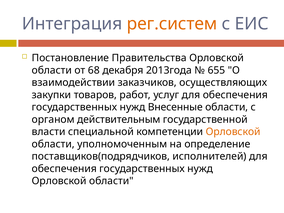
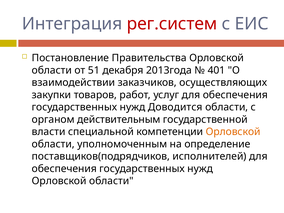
рег.систем colour: orange -> red (172, 24)
68: 68 -> 51 (94, 70)
655: 655 -> 401 (216, 70)
Внесенные: Внесенные -> Доводится (175, 107)
